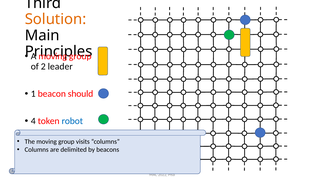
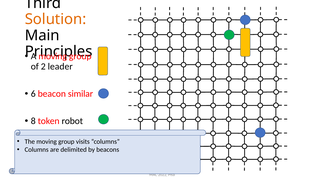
1: 1 -> 6 (33, 94)
should: should -> similar (81, 94)
4: 4 -> 8 (33, 121)
robot colour: blue -> black (72, 121)
